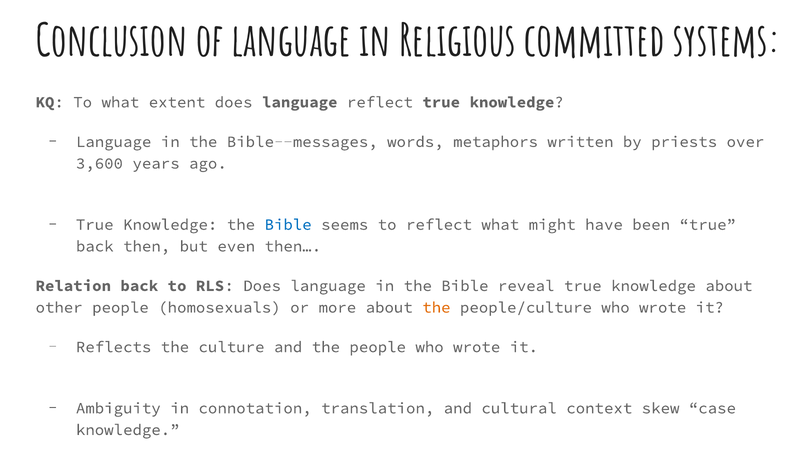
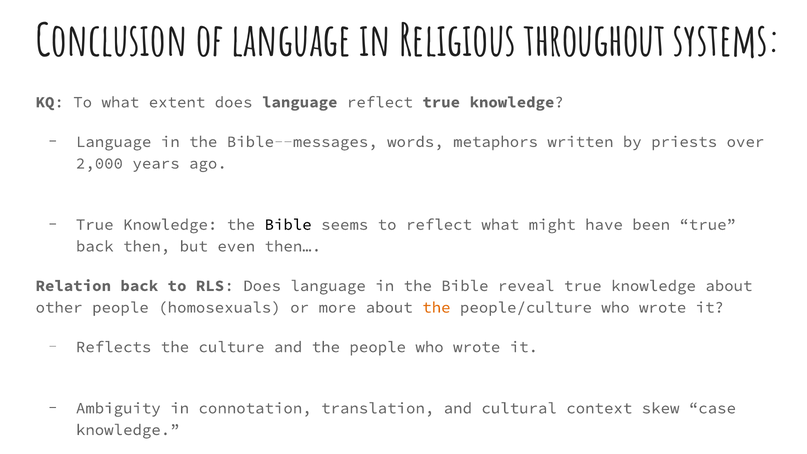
committed: committed -> throughout (595, 41)
3,600: 3,600 -> 2,000 (99, 163)
Bible colour: blue -> black (288, 225)
